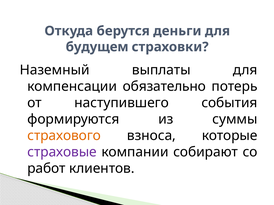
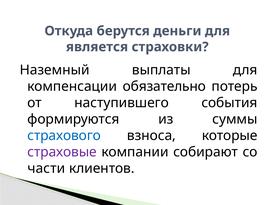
будущем: будущем -> является (97, 47)
страхового colour: orange -> blue (64, 136)
работ: работ -> части (46, 169)
